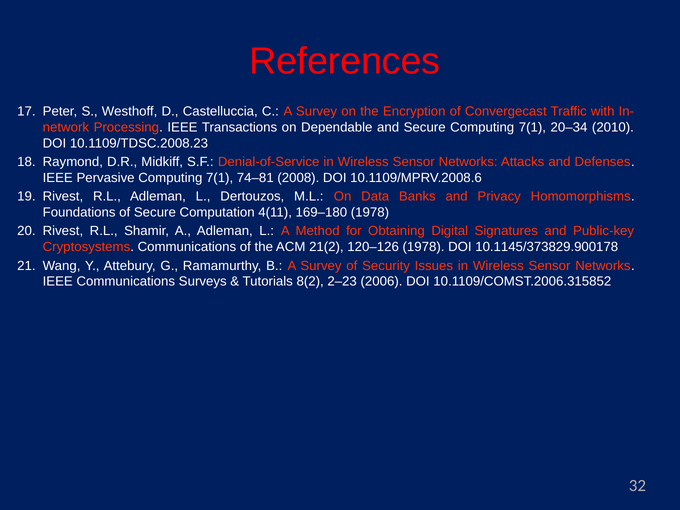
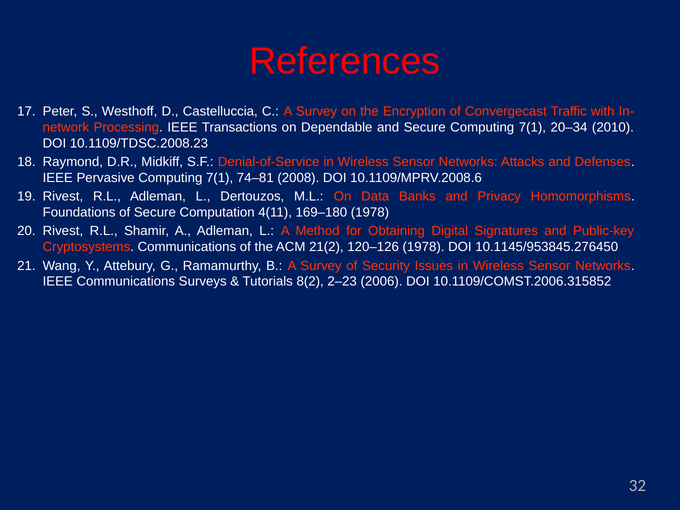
10.1145/373829.900178: 10.1145/373829.900178 -> 10.1145/953845.276450 (547, 247)
